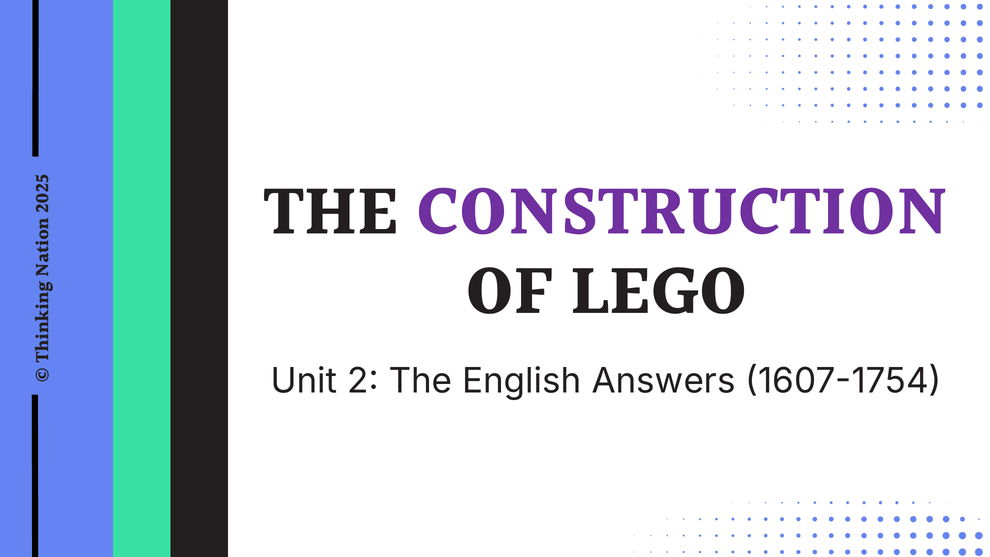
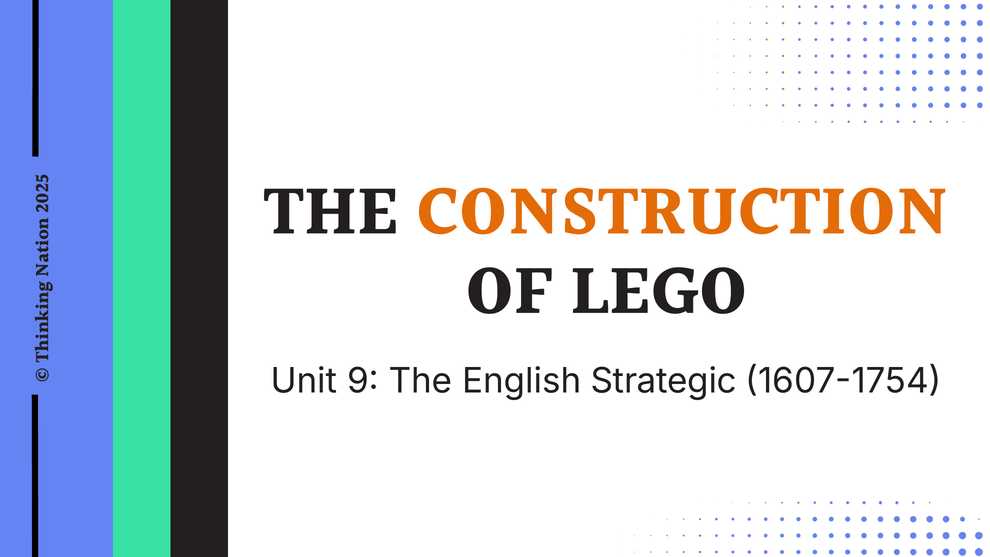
CONSTRUCTION colour: purple -> orange (682, 214)
Unit 2: 2 -> 9 (363, 381)
Answers: Answers -> Strategic (664, 381)
